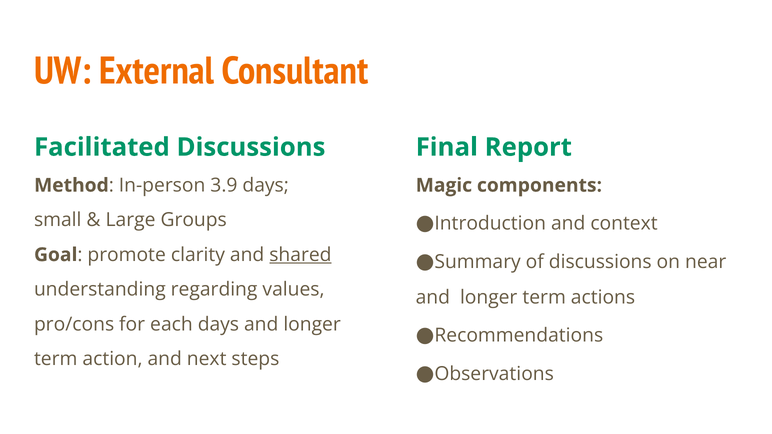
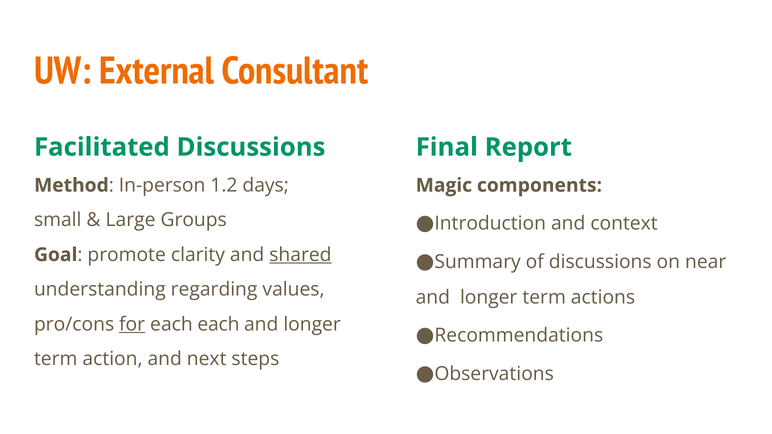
3.9: 3.9 -> 1.2 (224, 185)
for underline: none -> present (132, 324)
each days: days -> each (218, 324)
